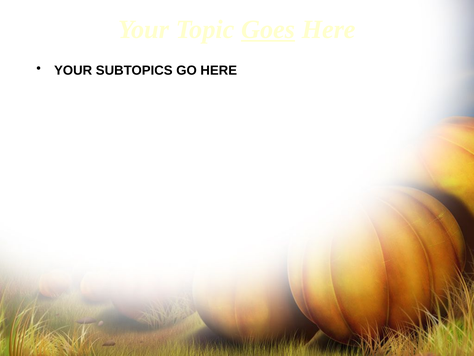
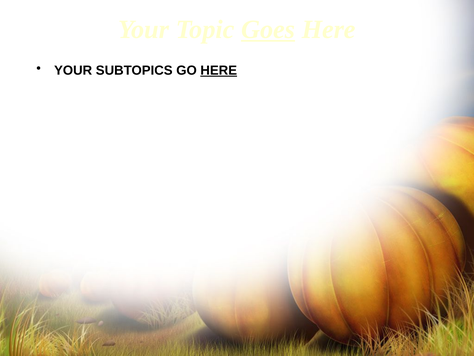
HERE underline: none -> present (219, 70)
